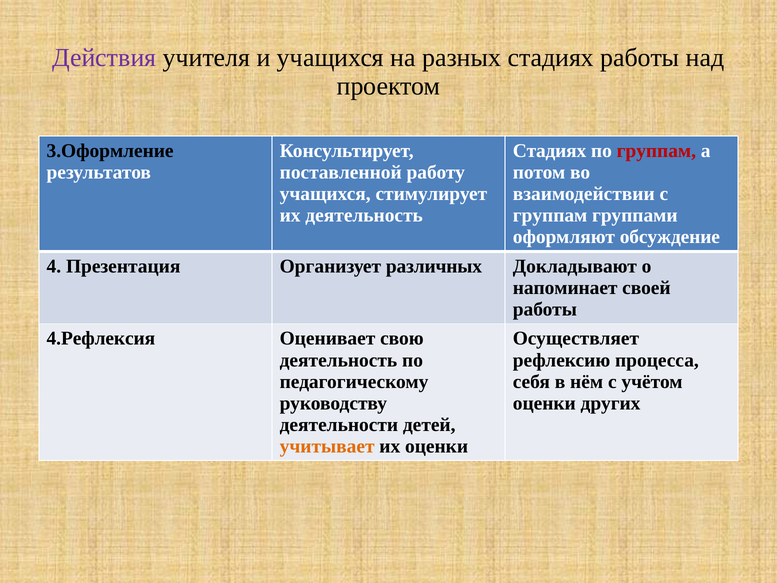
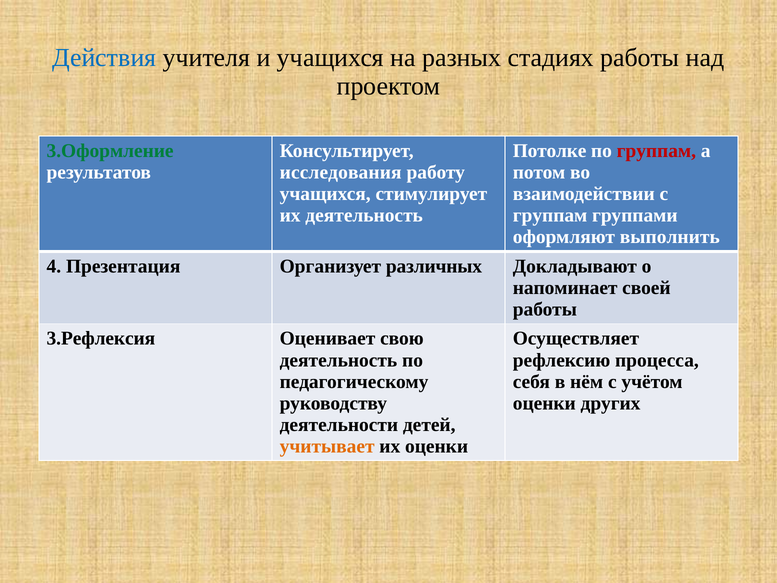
Действия colour: purple -> blue (104, 58)
3.Оформление colour: black -> green (110, 151)
Стадиях: Стадиях -> Потолке (550, 151)
поставленной: поставленной -> исследования (341, 172)
обсуждение: обсуждение -> выполнить (670, 237)
4.Рефлексия: 4.Рефлексия -> 3.Рефлексия (101, 338)
